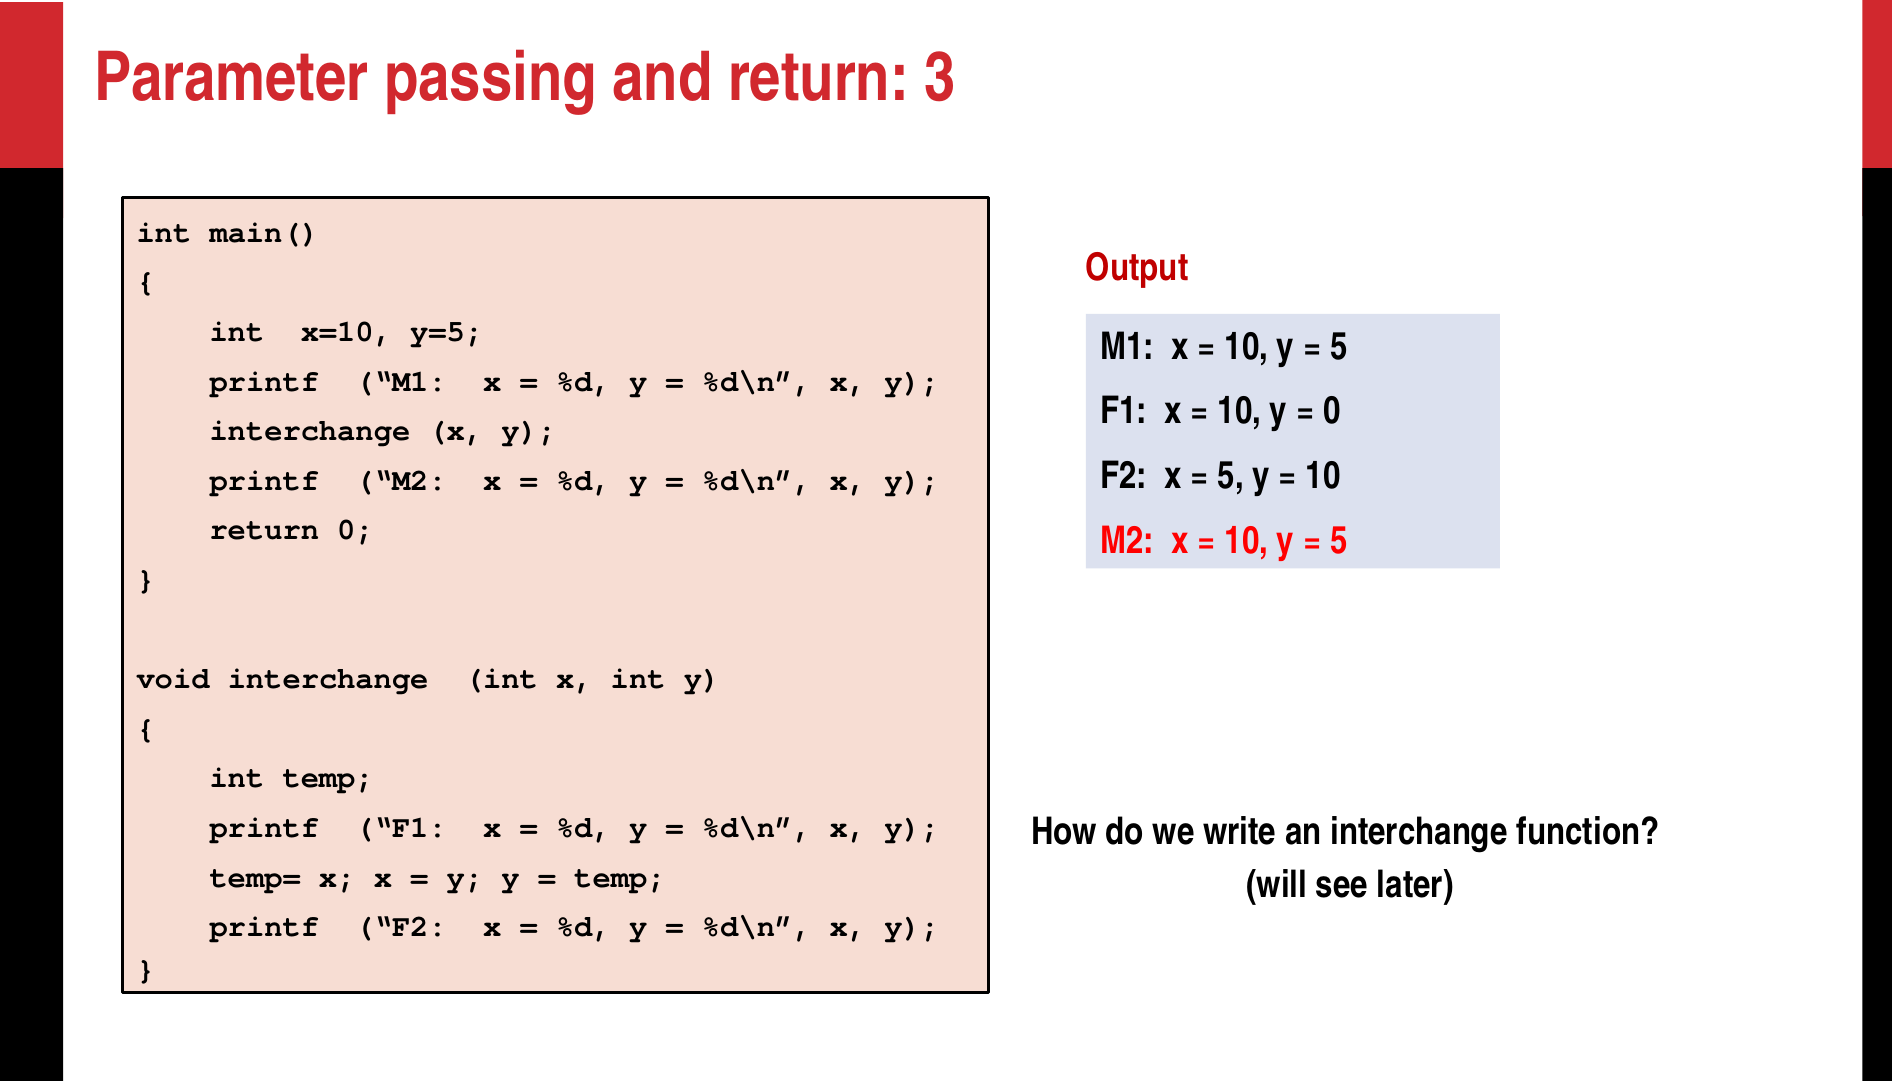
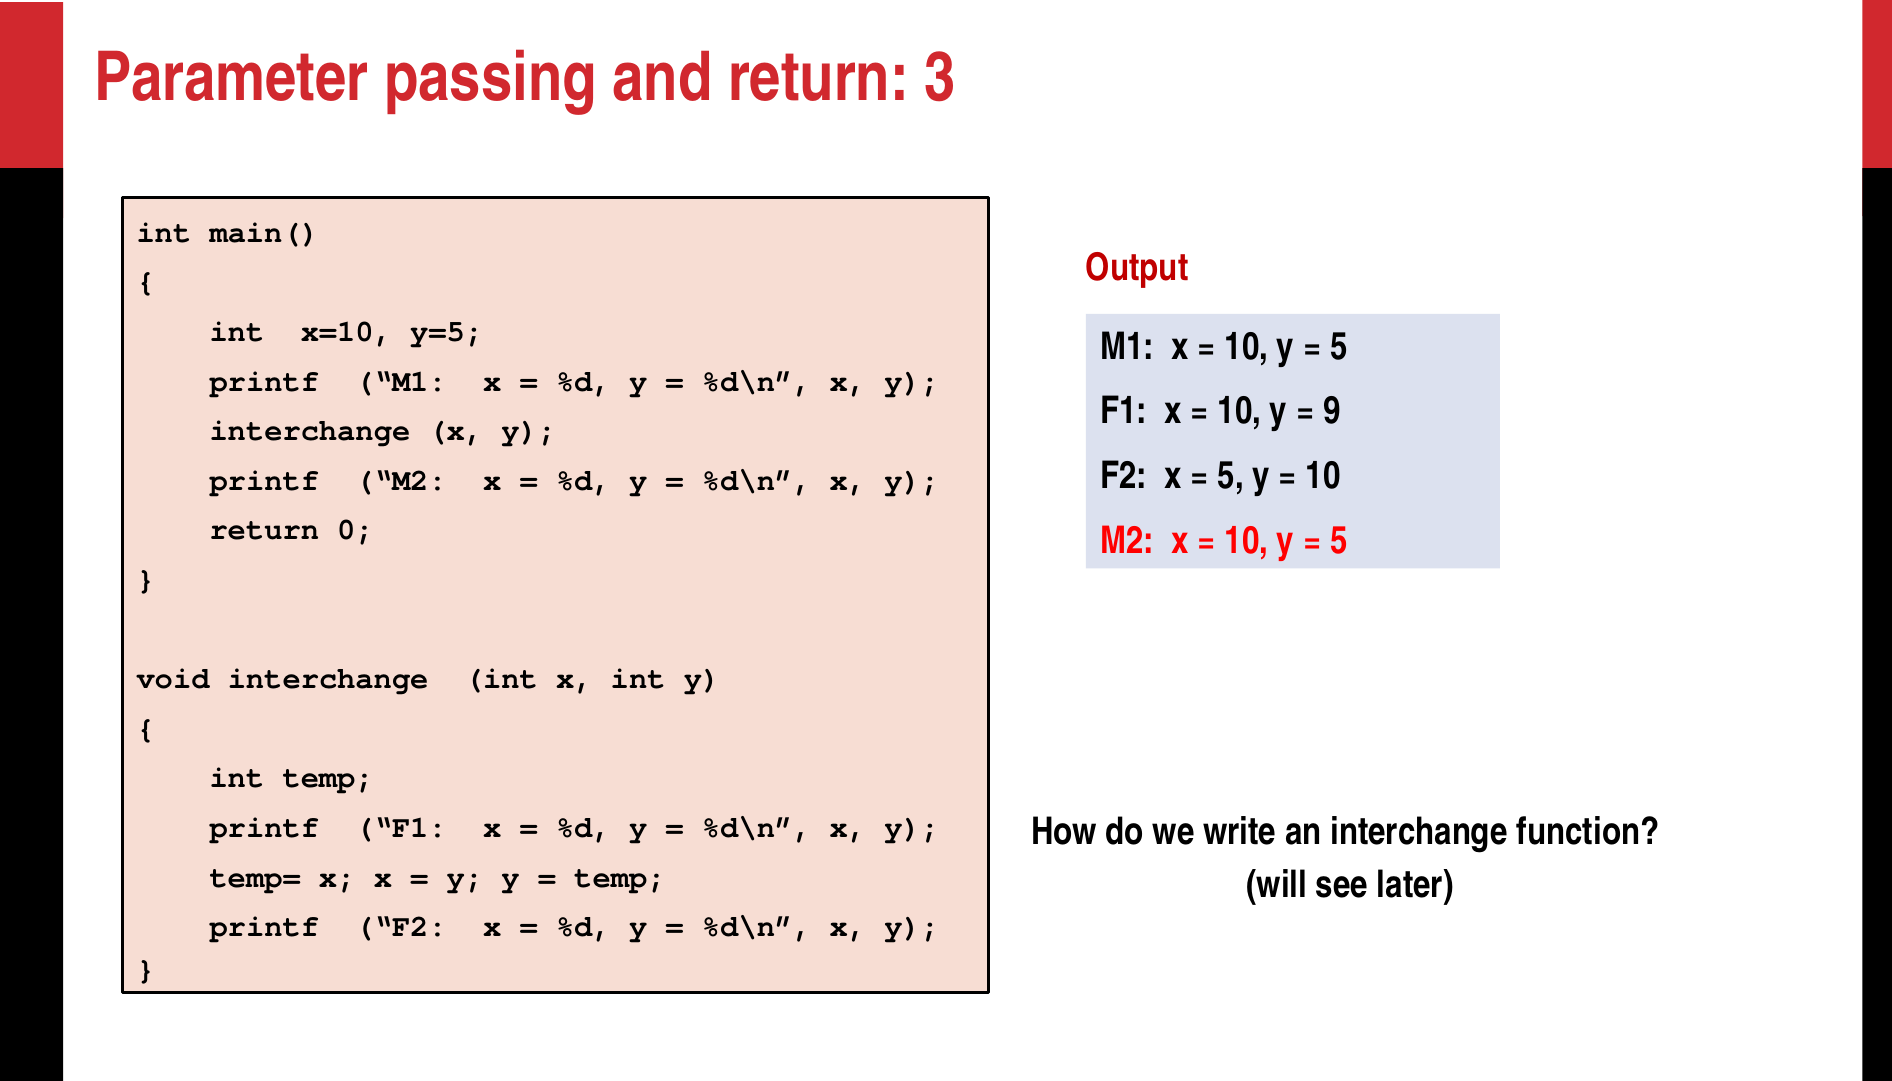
0: 0 -> 9 (1332, 411)
